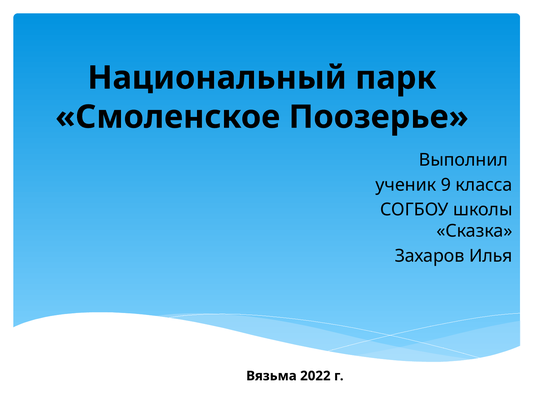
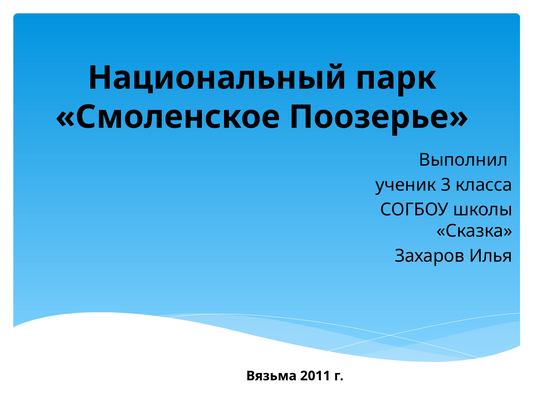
9: 9 -> 3 (446, 185)
2022: 2022 -> 2011 (315, 376)
